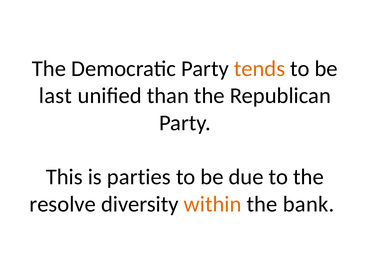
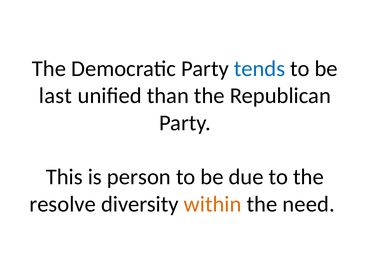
tends colour: orange -> blue (260, 69)
parties: parties -> person (139, 177)
bank: bank -> need (309, 204)
